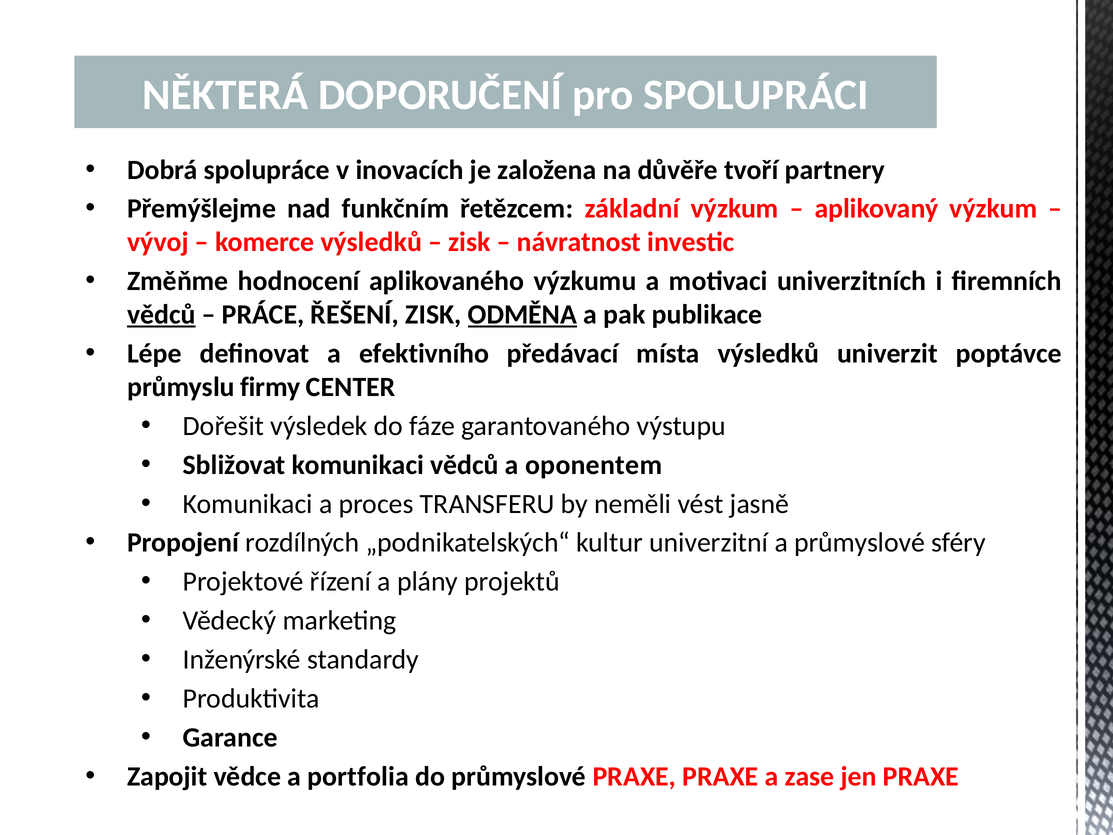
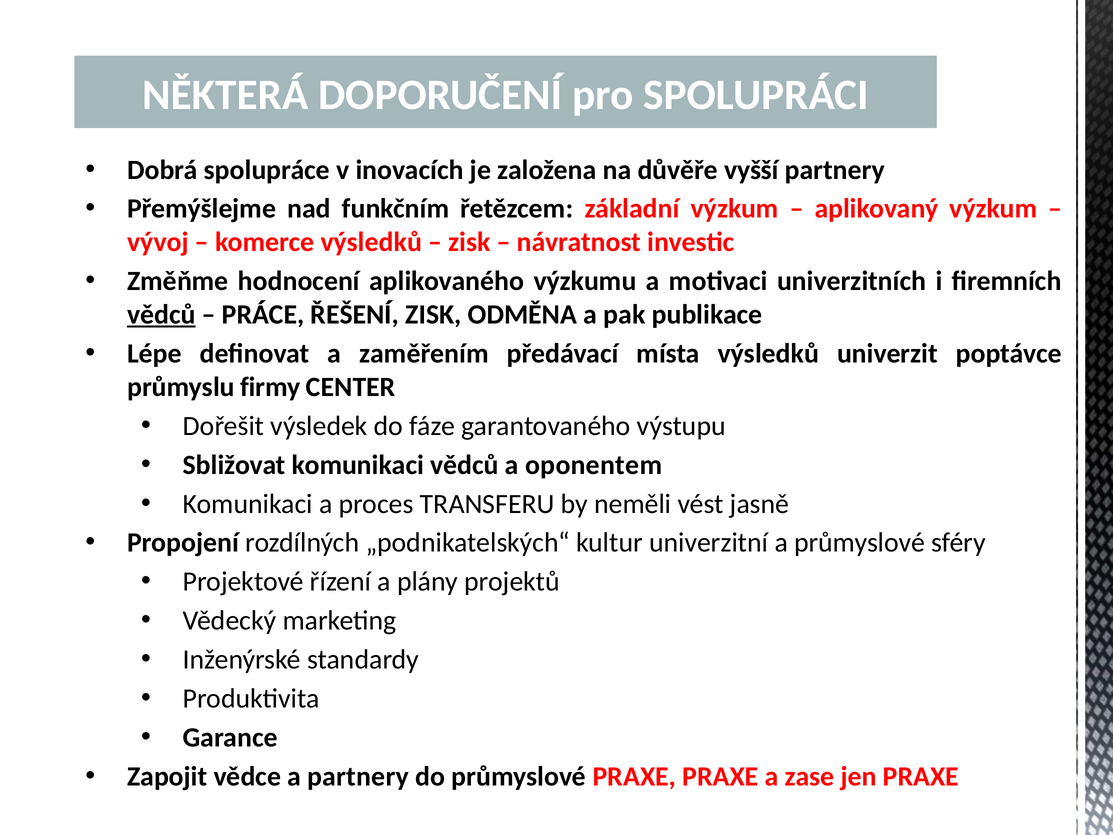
tvoří: tvoří -> vyšší (751, 170)
ODMĚNA underline: present -> none (522, 314)
efektivního: efektivního -> zaměřením (424, 353)
a portfolia: portfolia -> partnery (358, 776)
